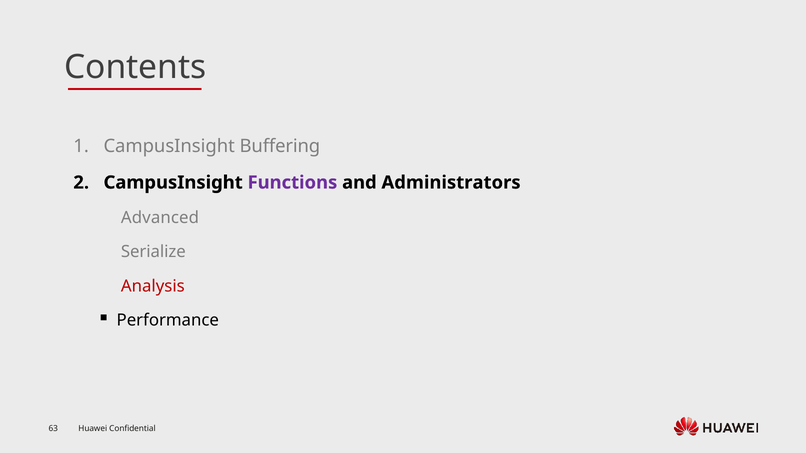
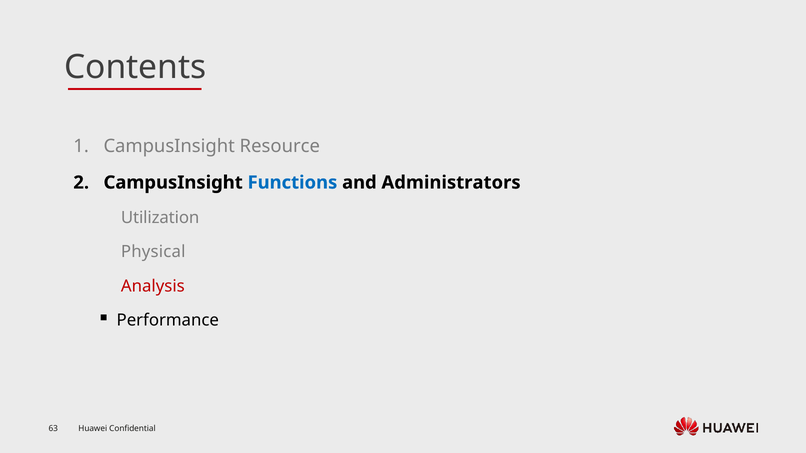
Buffering: Buffering -> Resource (280, 146)
Functions colour: purple -> blue (292, 183)
Advanced: Advanced -> Utilization (160, 218)
Serialize: Serialize -> Physical (153, 252)
